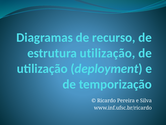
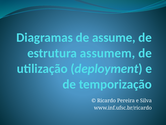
recurso: recurso -> assume (114, 37)
estrutura utilização: utilização -> assumem (108, 53)
